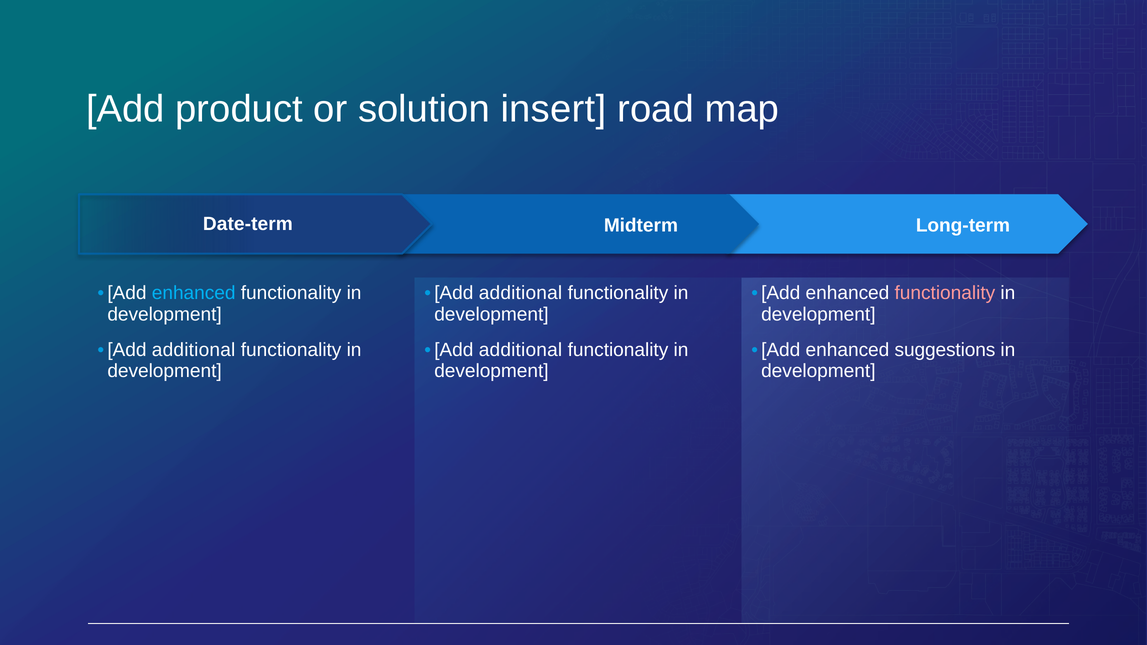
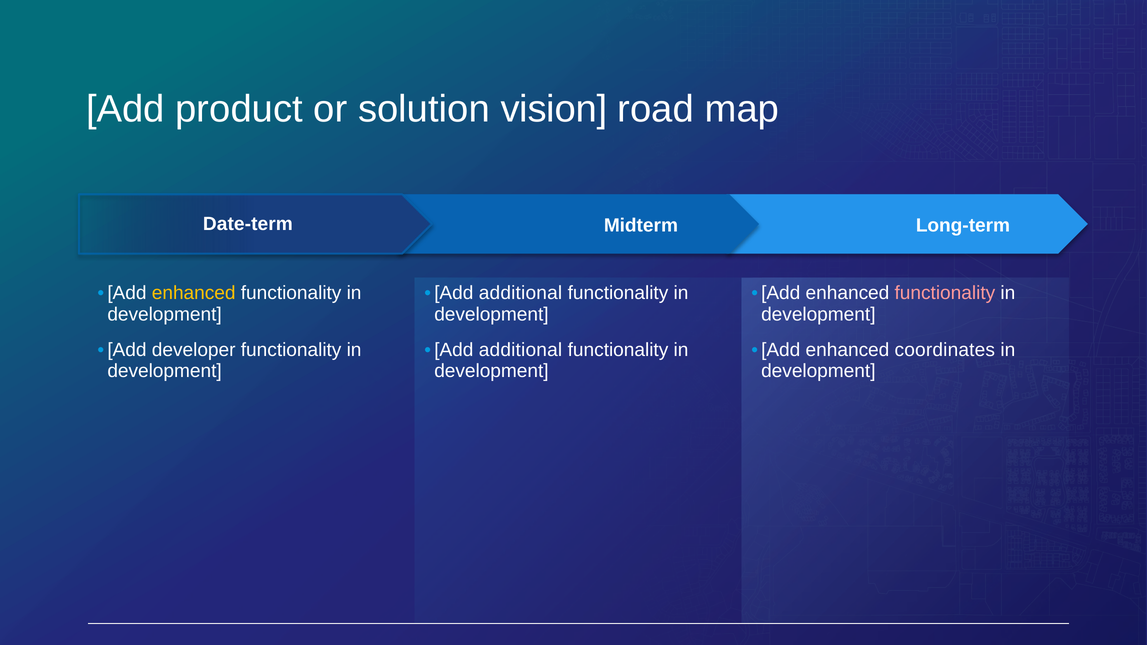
insert: insert -> vision (554, 109)
enhanced colour: light blue -> yellow (194, 293)
additional: additional -> developer (194, 350)
suggestions: suggestions -> coordinates (945, 350)
